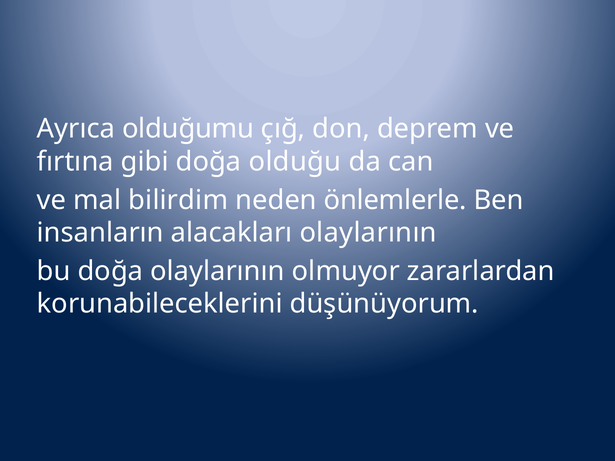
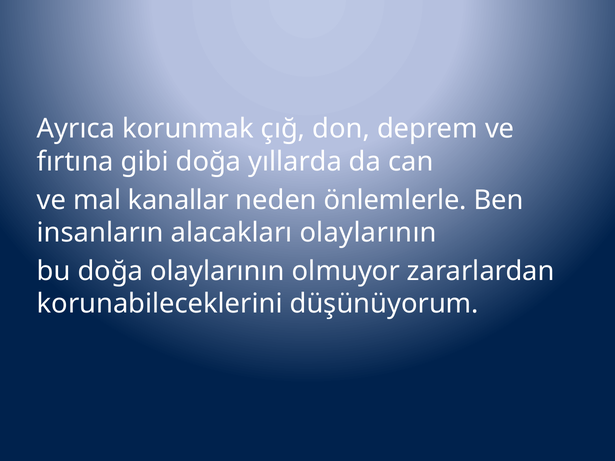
olduğumu: olduğumu -> korunmak (188, 129)
olduğu: olduğu -> yıllarda (295, 162)
bilirdim: bilirdim -> kanallar (178, 200)
